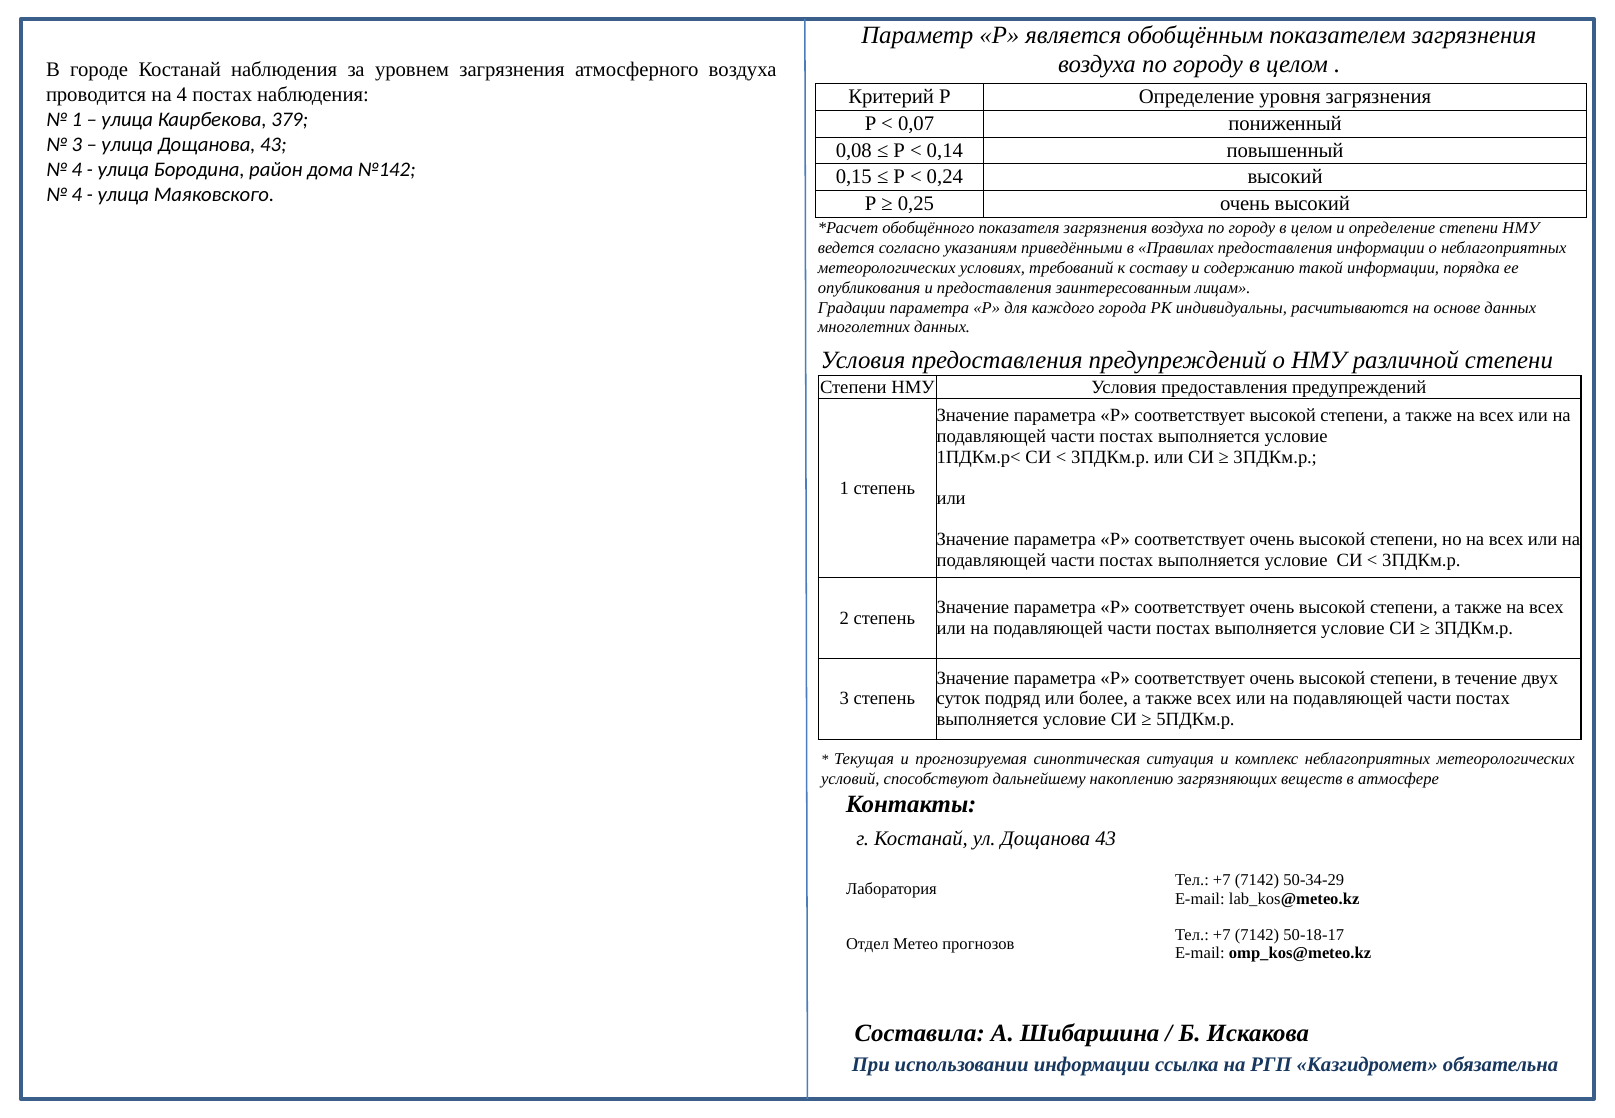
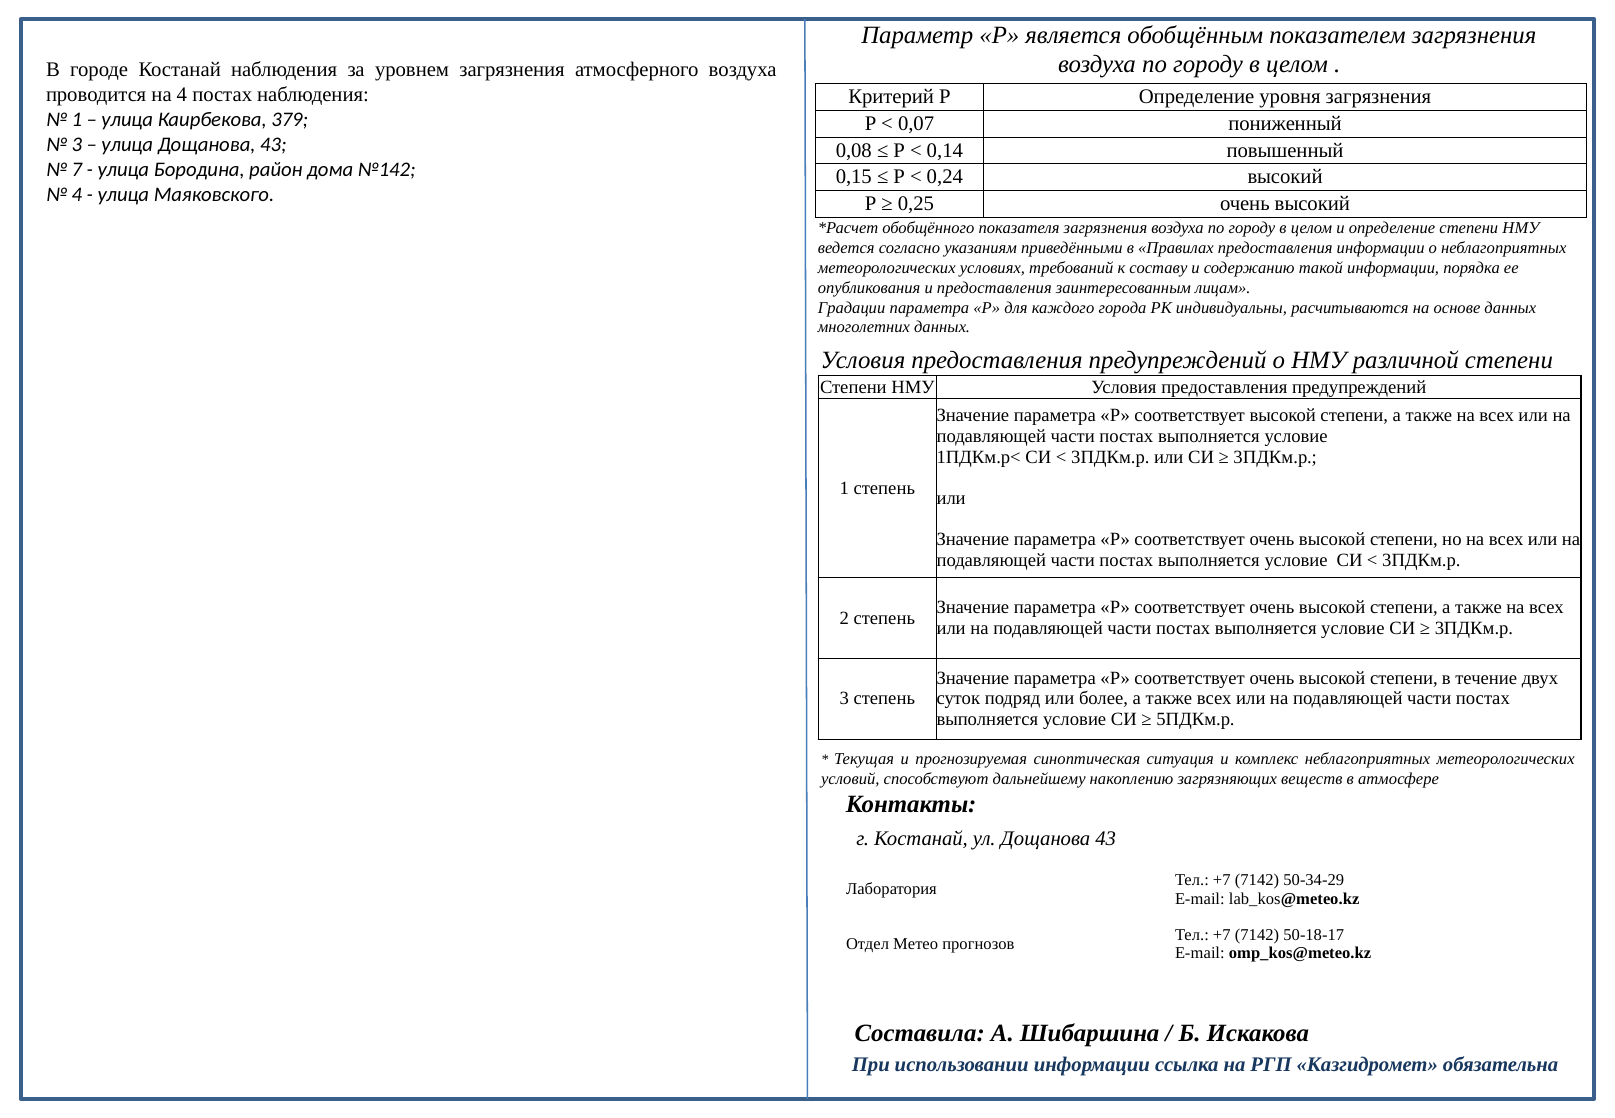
4: 4 -> 7 (77, 169)
